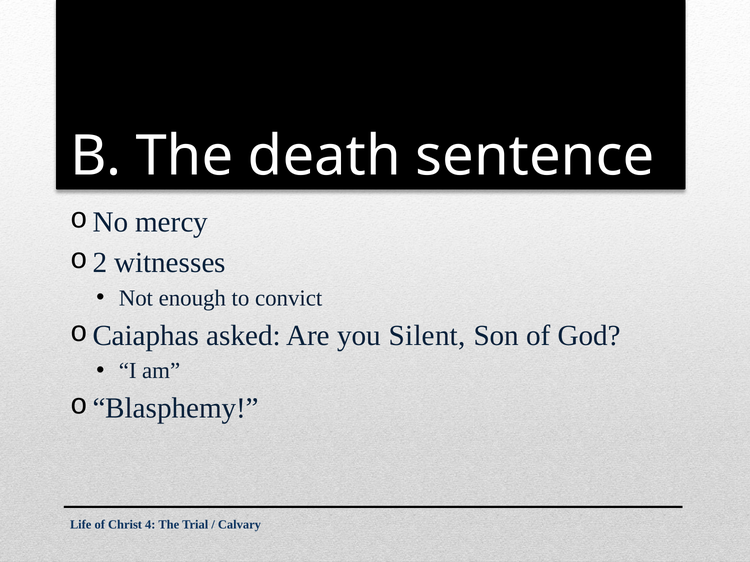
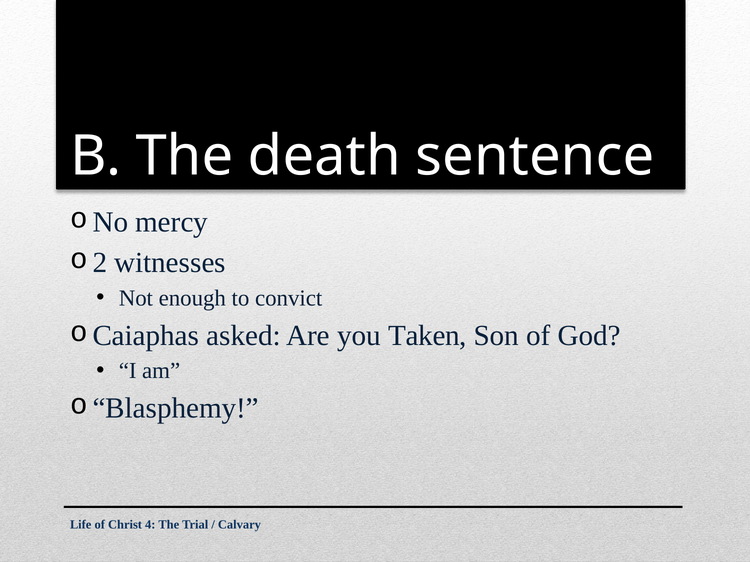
Silent: Silent -> Taken (427, 336)
